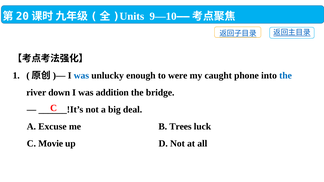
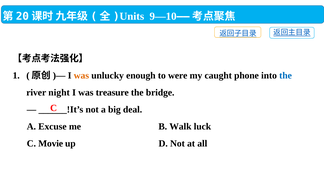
was colour: blue -> orange (81, 76)
down: down -> night (59, 93)
addition: addition -> treasure (112, 93)
Trees: Trees -> Walk (180, 127)
